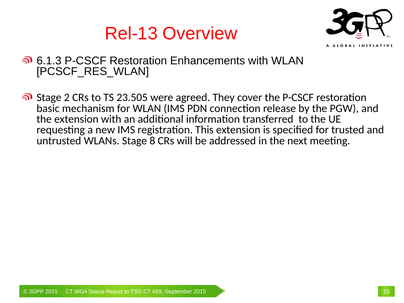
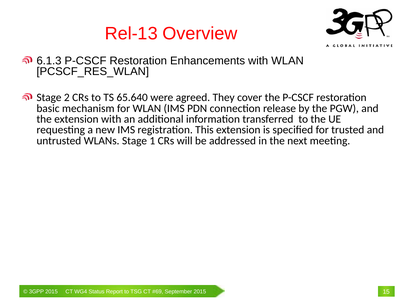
23.505: 23.505 -> 65.640 (132, 98)
8: 8 -> 1 (152, 141)
